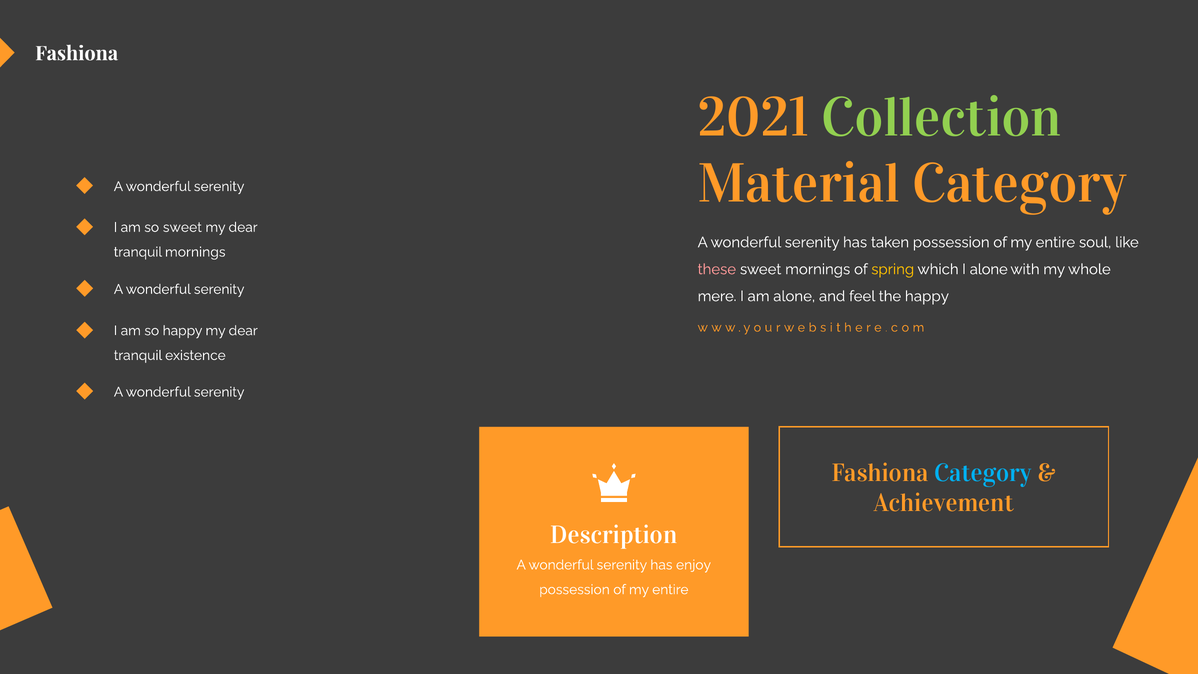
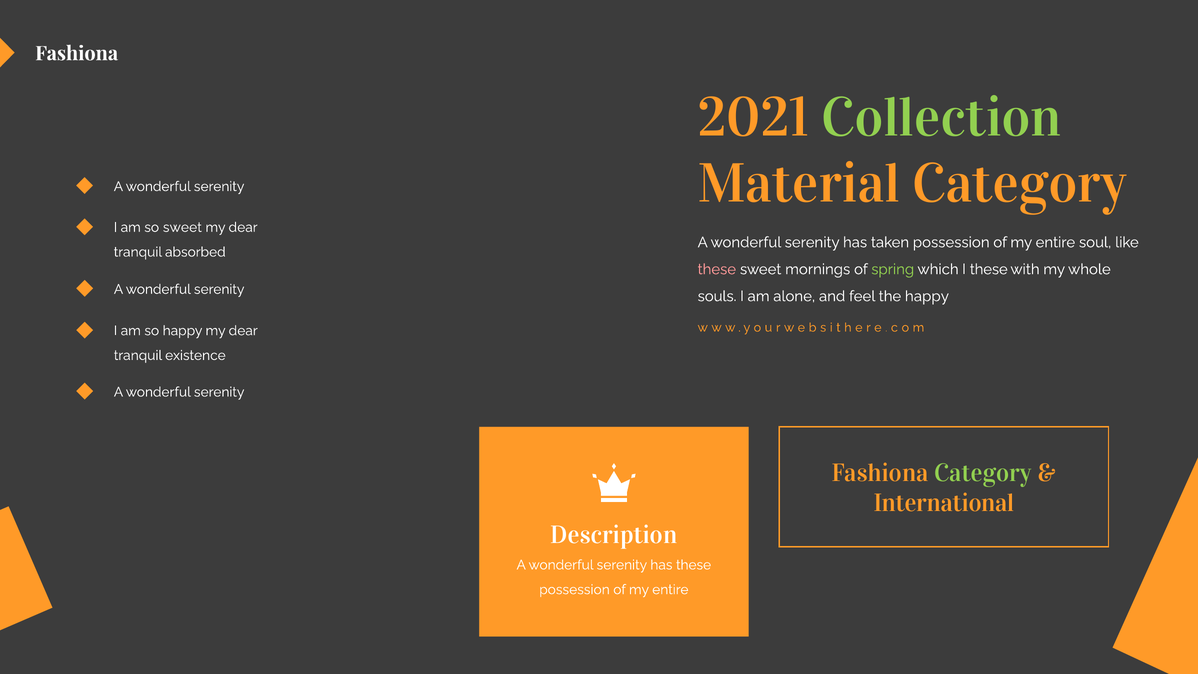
tranquil mornings: mornings -> absorbed (195, 252)
spring colour: yellow -> light green (893, 269)
I alone: alone -> these (989, 269)
mere: mere -> souls (717, 296)
Category colour: light blue -> light green (983, 473)
Achievement: Achievement -> International (944, 503)
has enjoy: enjoy -> these (694, 565)
